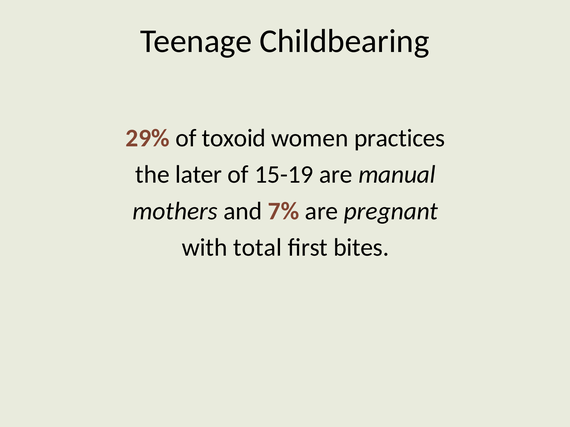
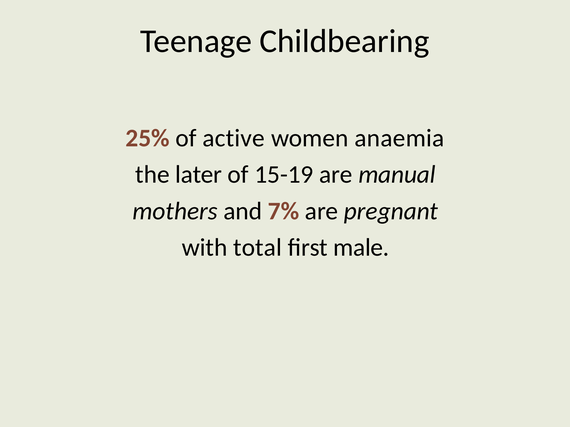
29%: 29% -> 25% (148, 138)
toxoid: toxoid -> active (234, 138)
practices: practices -> anaemia (399, 138)
bites: bites -> male (361, 248)
